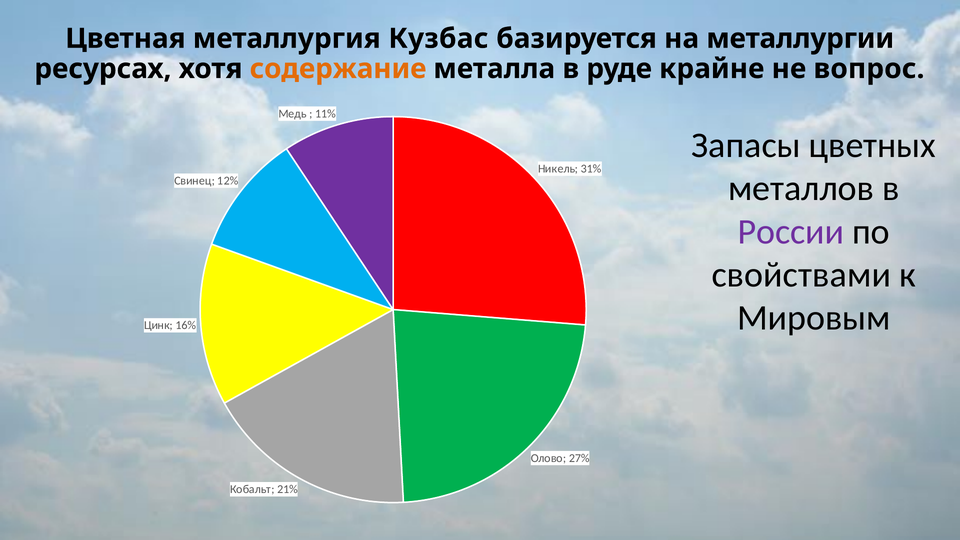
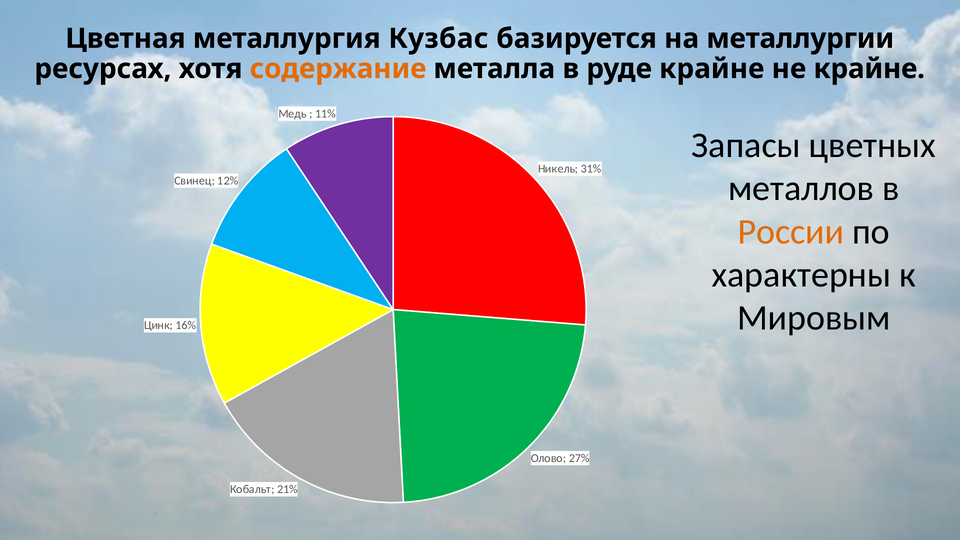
не вопрос: вопрос -> крайне (869, 69)
России colour: purple -> orange (791, 232)
свойствами: свойствами -> характерны (801, 275)
